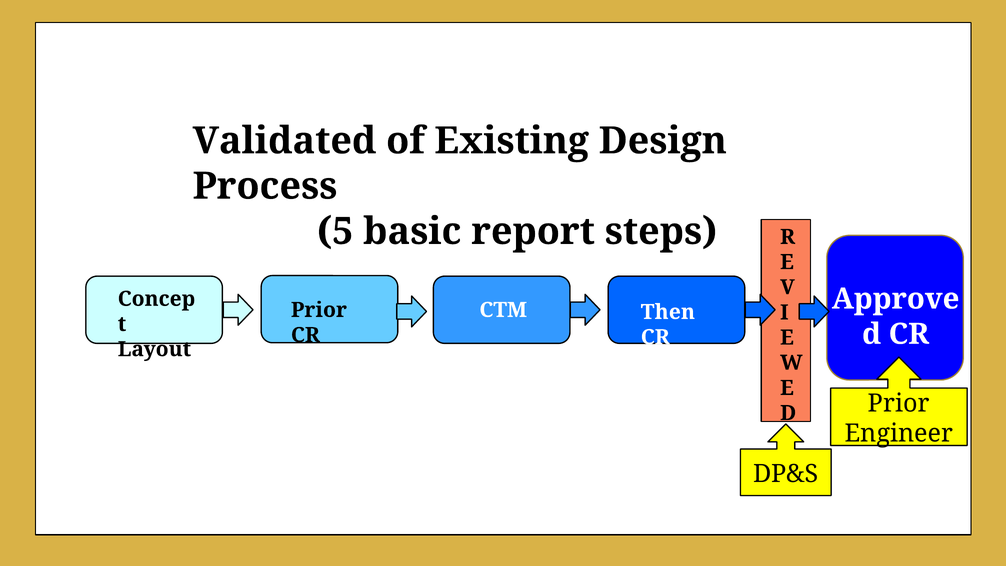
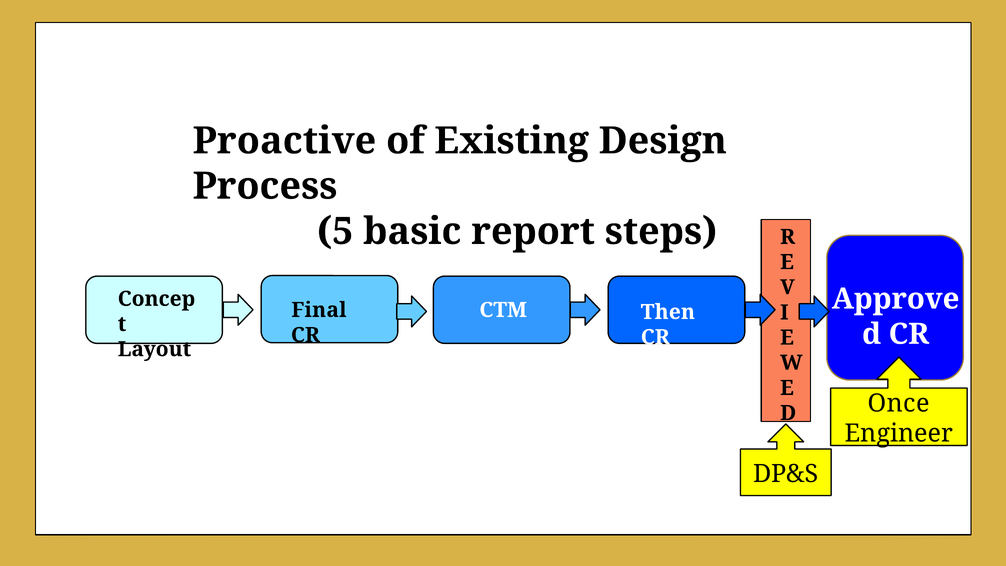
Validated: Validated -> Proactive (284, 141)
Prior: Prior -> Final (319, 310)
Prior: Prior -> Once (899, 403)
